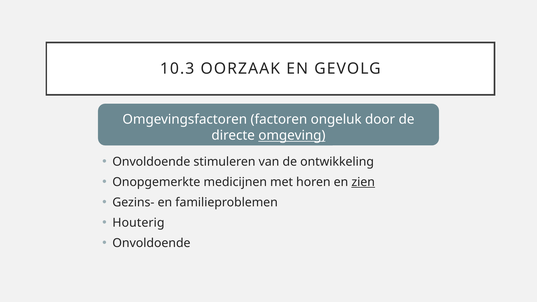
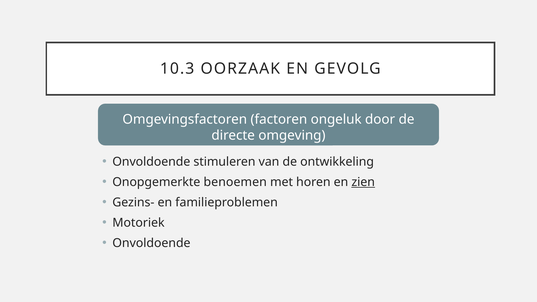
omgeving underline: present -> none (292, 136)
medicijnen: medicijnen -> benoemen (235, 182)
Houterig: Houterig -> Motoriek (139, 223)
